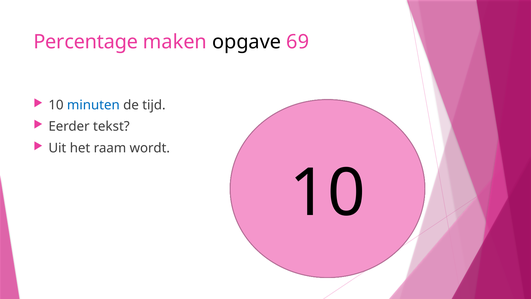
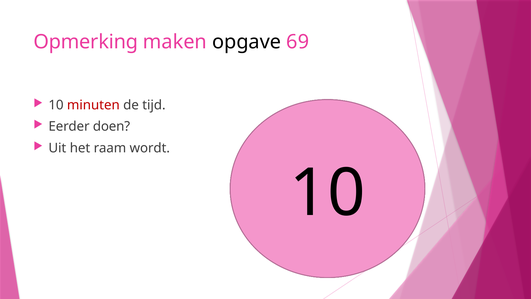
Percentage: Percentage -> Opmerking (86, 42)
minuten colour: blue -> red (93, 105)
tekst: tekst -> doen (111, 126)
